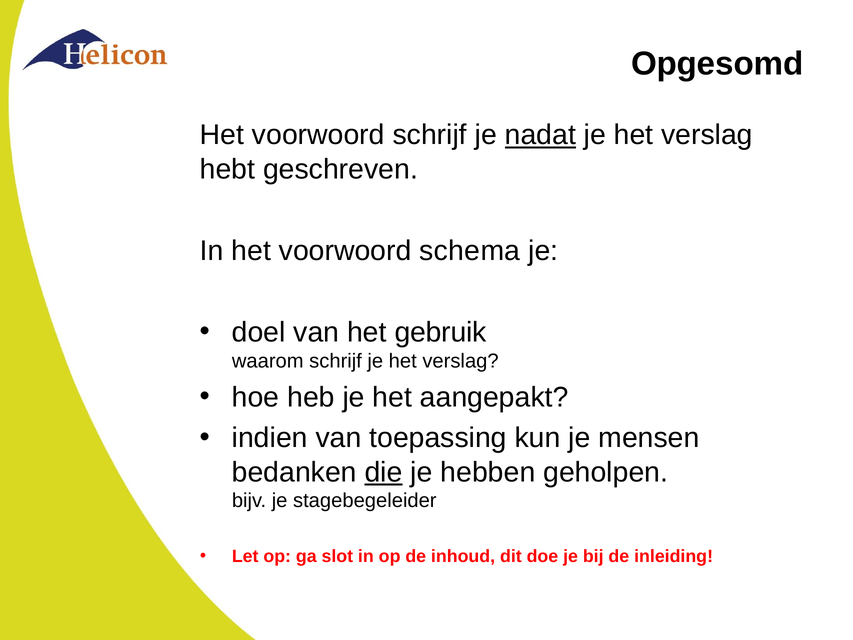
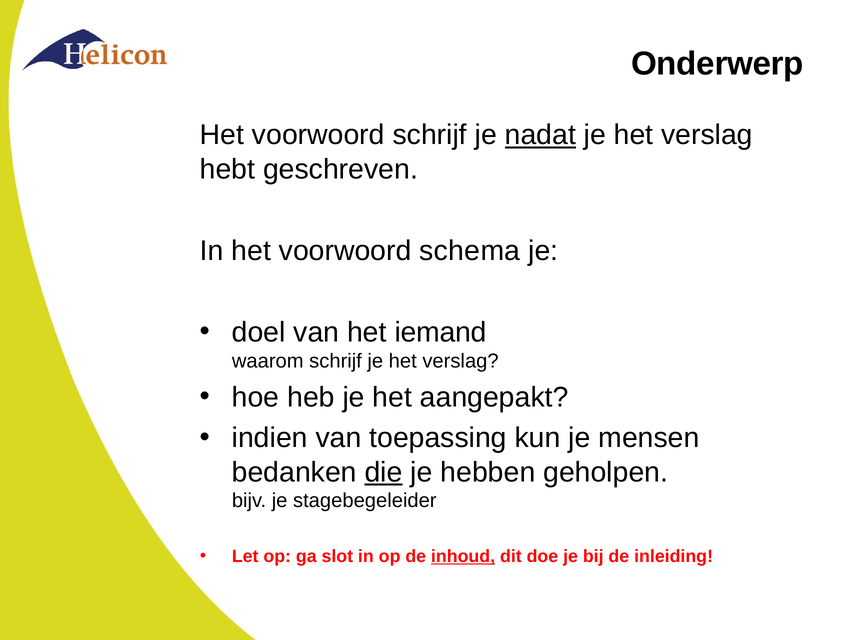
Opgesomd: Opgesomd -> Onderwerp (717, 64)
gebruik: gebruik -> iemand (441, 332)
inhoud underline: none -> present (463, 556)
